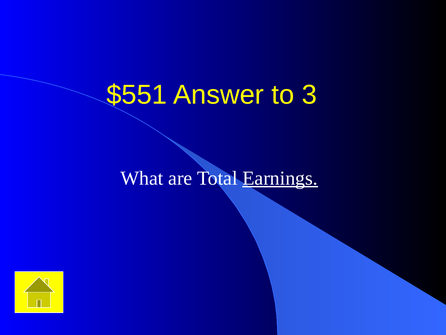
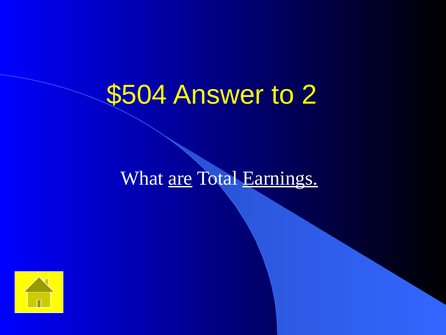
$551: $551 -> $504 (137, 95)
3: 3 -> 2 (309, 95)
are underline: none -> present (180, 178)
